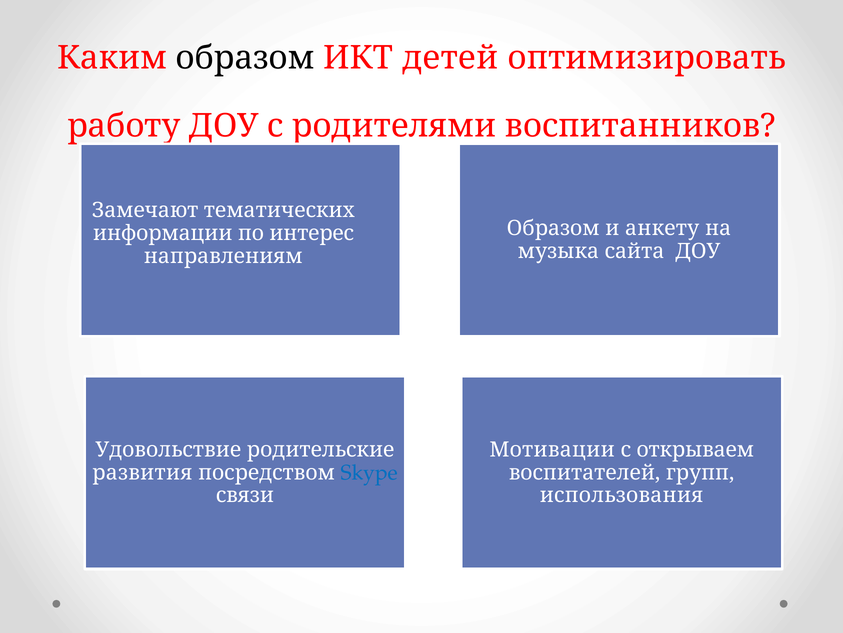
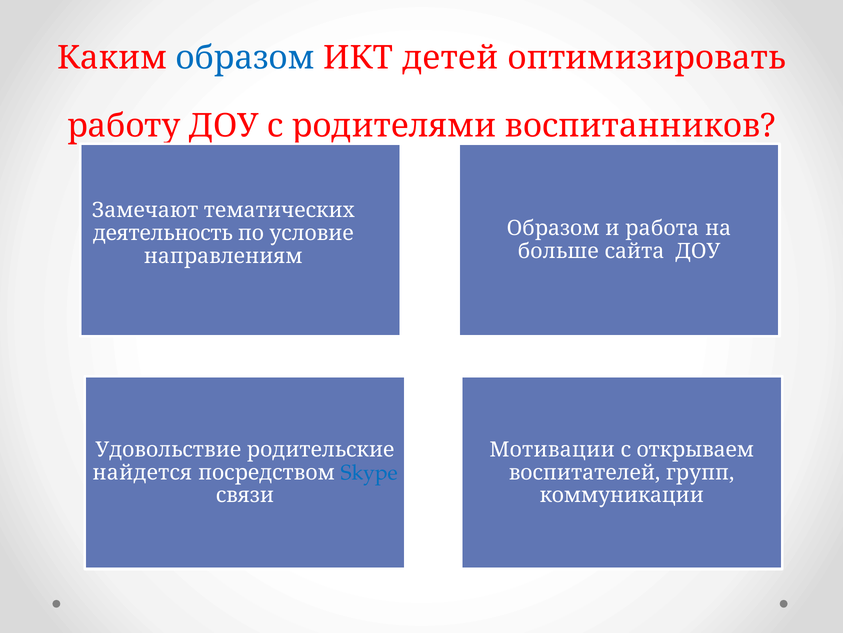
образом colour: black -> blue (245, 58)
анкету: анкету -> работа (662, 228)
информации: информации -> деятельность (163, 233)
интерес: интерес -> условие (312, 233)
музыка: музыка -> больше (558, 251)
развития: развития -> найдется (142, 472)
использования: использования -> коммуникации (622, 495)
